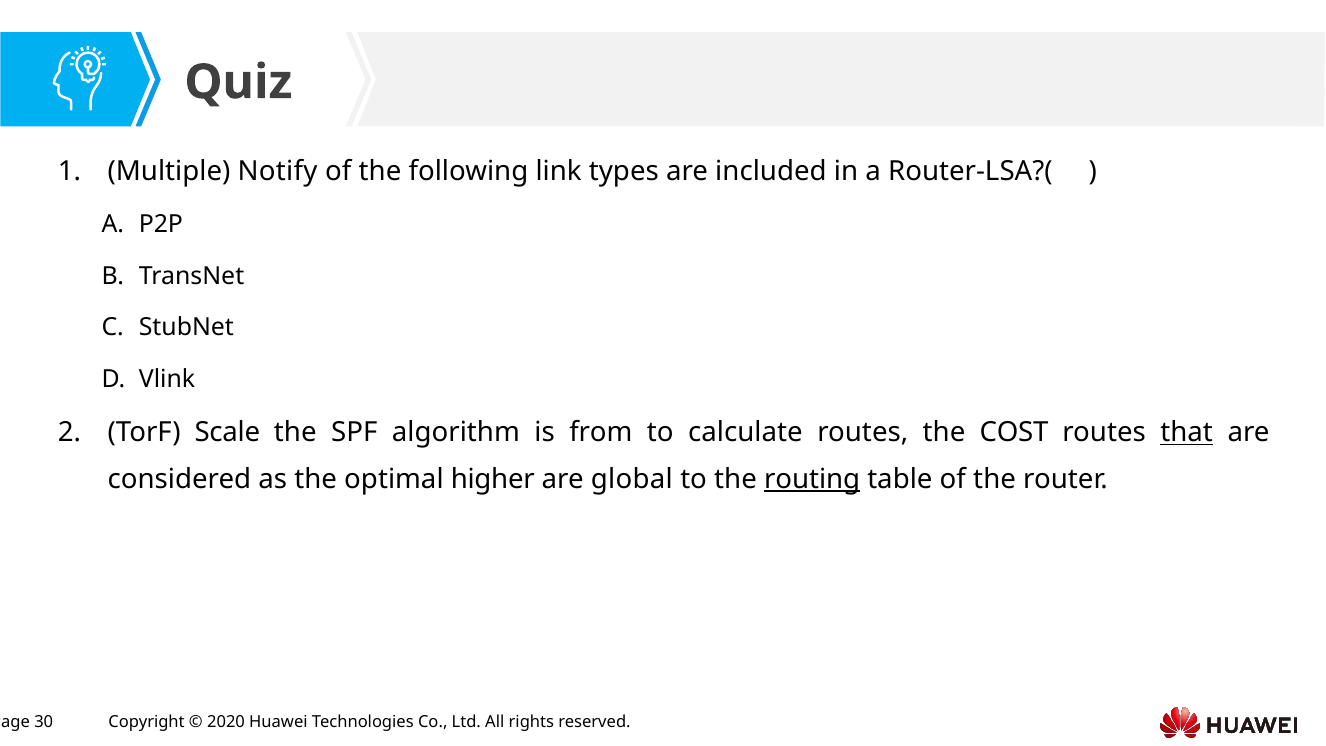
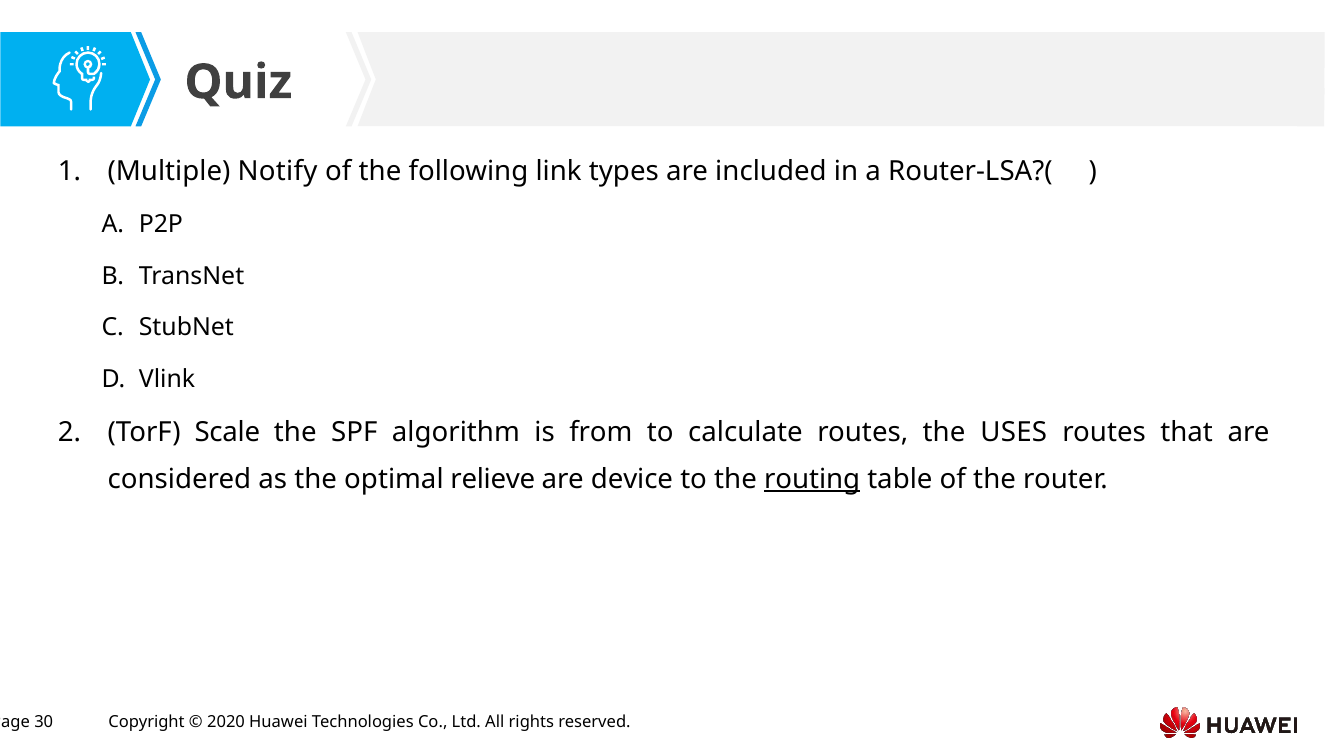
COST: COST -> USES (1014, 433)
that underline: present -> none (1187, 433)
higher: higher -> relieve (493, 479)
global: global -> device (632, 479)
